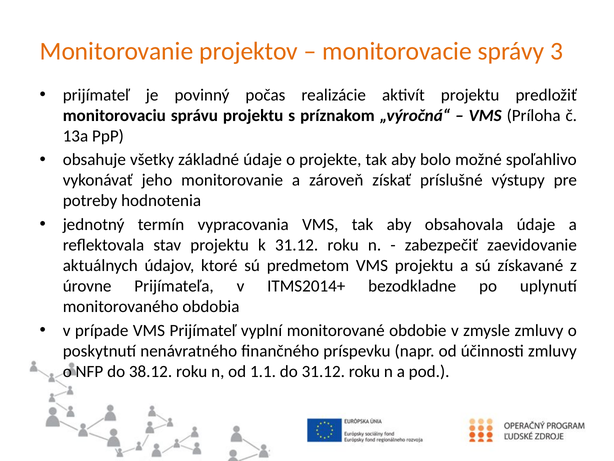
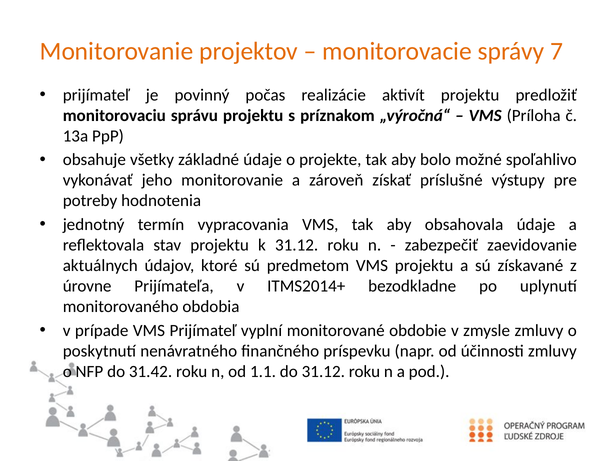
3: 3 -> 7 (557, 51)
38.12: 38.12 -> 31.42 (151, 371)
